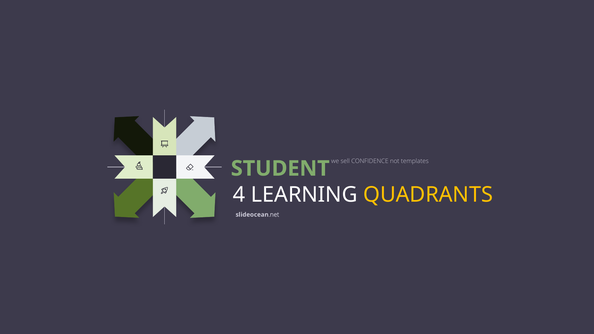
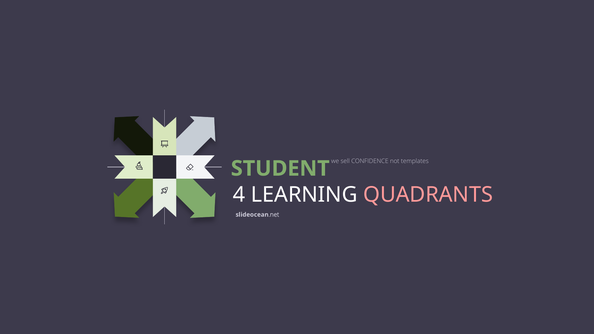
QUADRANTS colour: yellow -> pink (428, 195)
